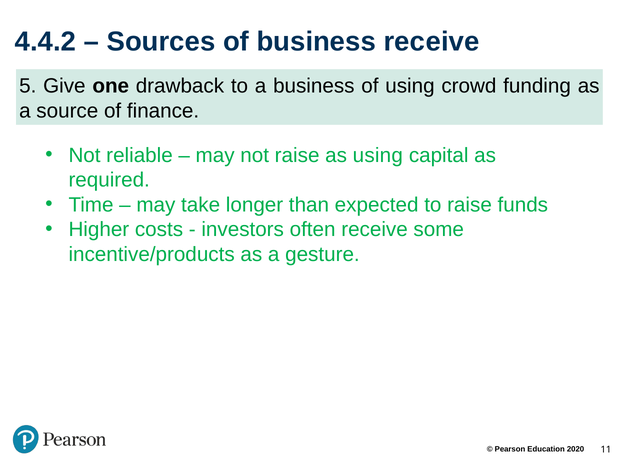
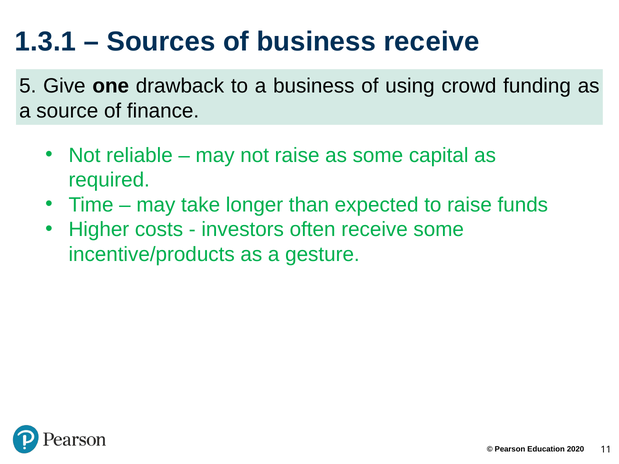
4.4.2: 4.4.2 -> 1.3.1 (46, 42)
as using: using -> some (378, 155)
